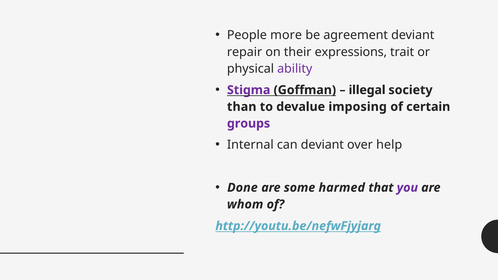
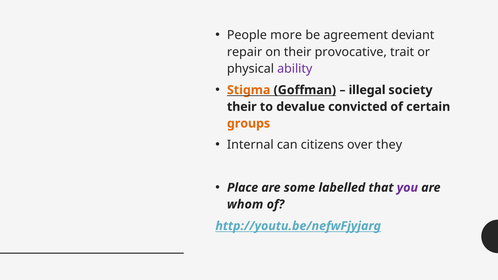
expressions: expressions -> provocative (351, 52)
Stigma colour: purple -> orange (249, 90)
than: than -> their (242, 107)
imposing: imposing -> convicted (358, 107)
groups colour: purple -> orange (249, 124)
can deviant: deviant -> citizens (322, 145)
help: help -> they (389, 145)
Done: Done -> Place (243, 188)
harmed: harmed -> labelled (342, 188)
